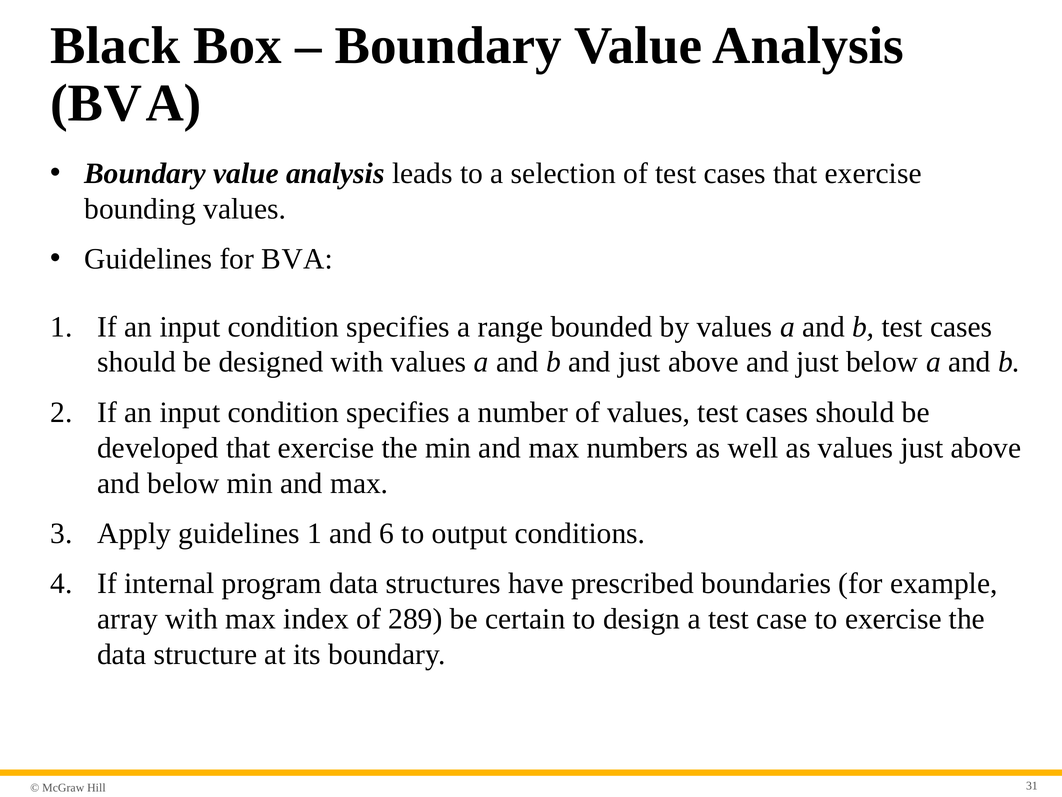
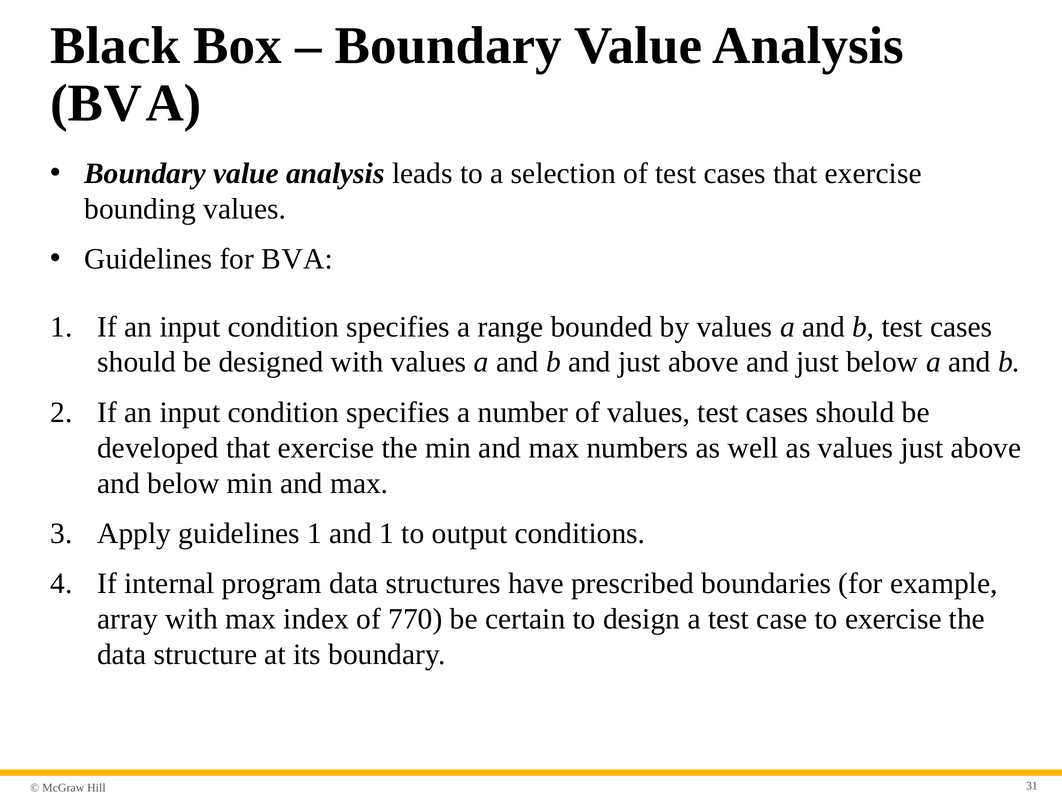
and 6: 6 -> 1 (387, 533)
289: 289 -> 770 (415, 619)
